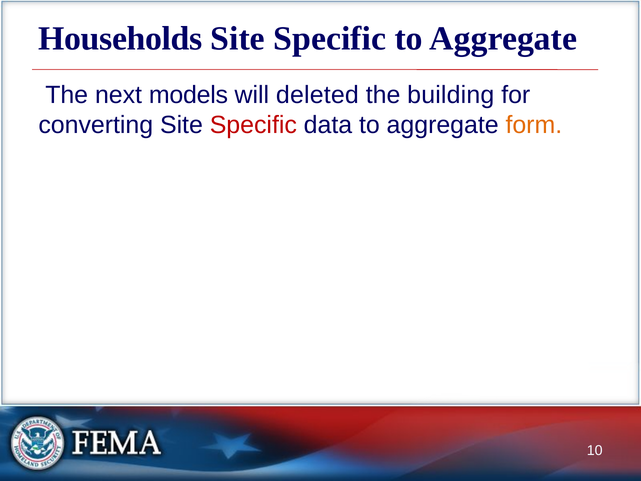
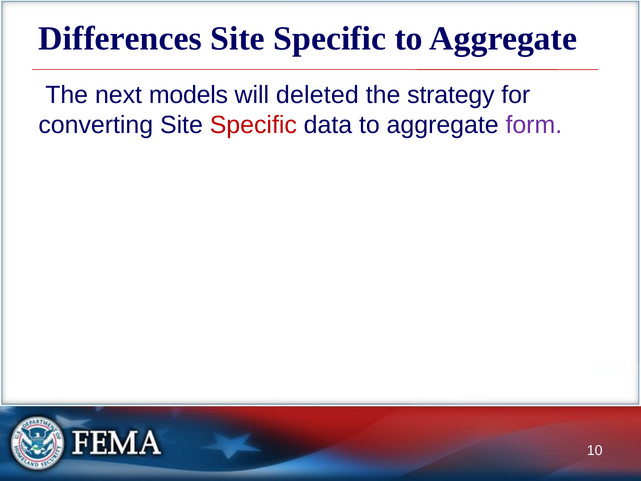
Households: Households -> Differences (120, 39)
building: building -> strategy (451, 95)
form colour: orange -> purple (534, 125)
